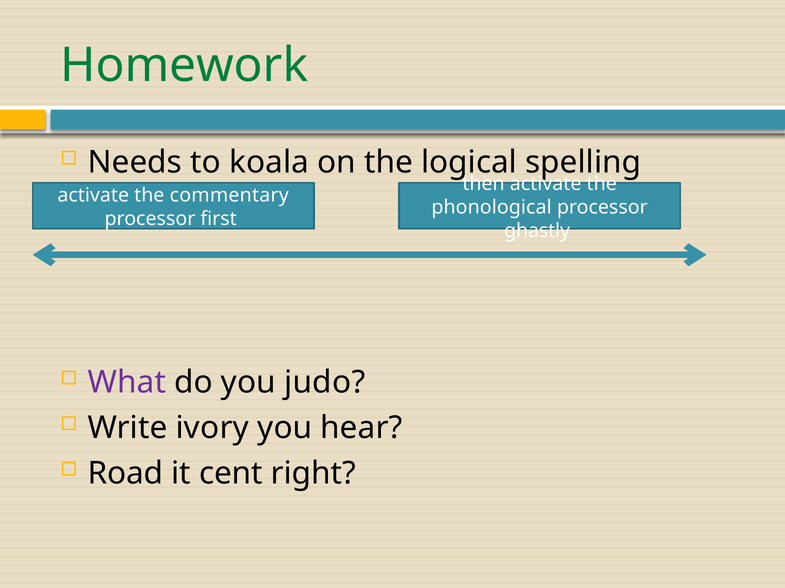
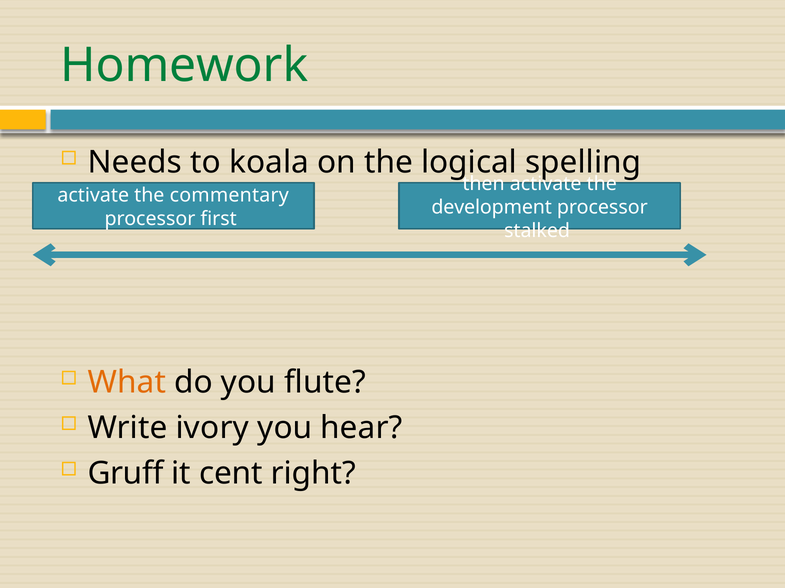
phonological: phonological -> development (492, 207)
ghastly: ghastly -> stalked (537, 231)
What colour: purple -> orange (127, 383)
judo: judo -> flute (325, 383)
Road: Road -> Gruff (126, 474)
